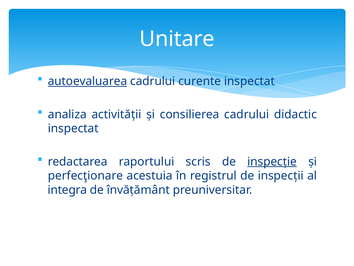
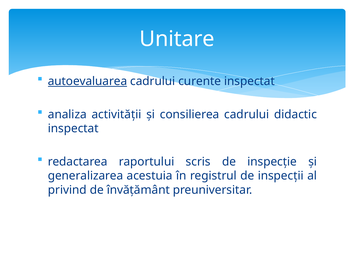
inspecție underline: present -> none (272, 161)
perfecţionare: perfecţionare -> generalizarea (86, 175)
integra: integra -> privind (67, 190)
